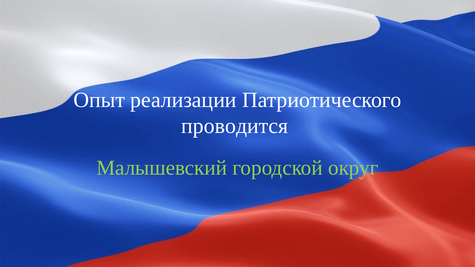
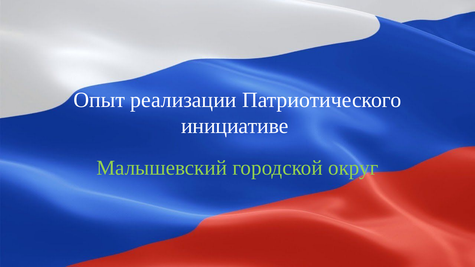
проводится: проводится -> инициативе (235, 126)
